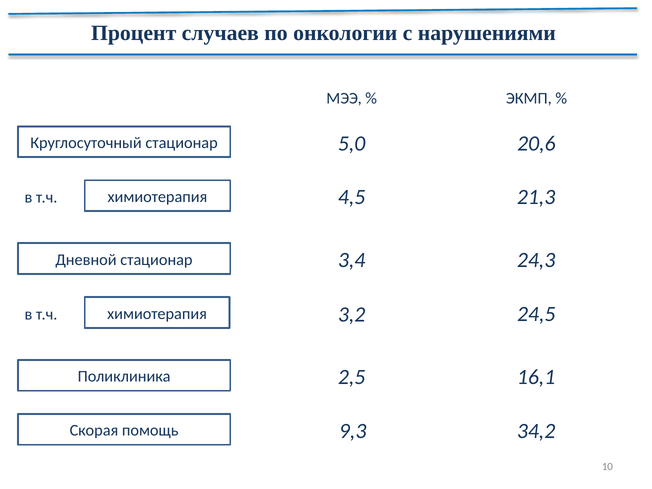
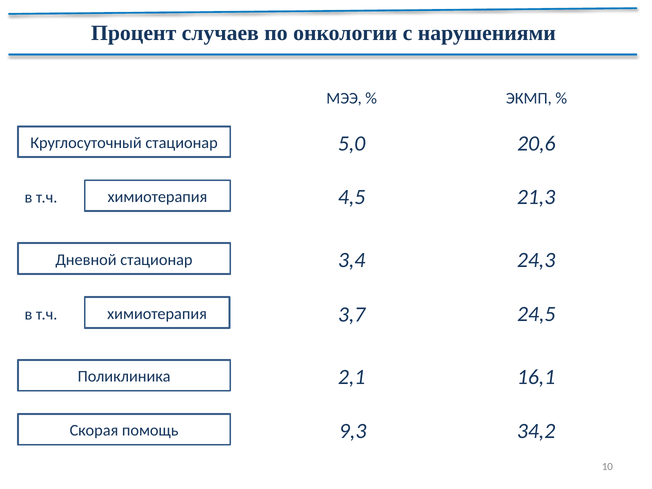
3,2: 3,2 -> 3,7 (352, 315)
2,5: 2,5 -> 2,1 (352, 377)
